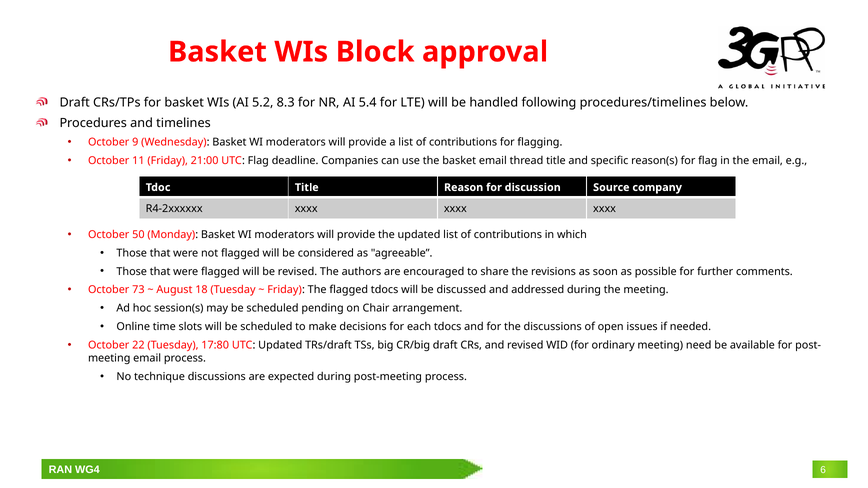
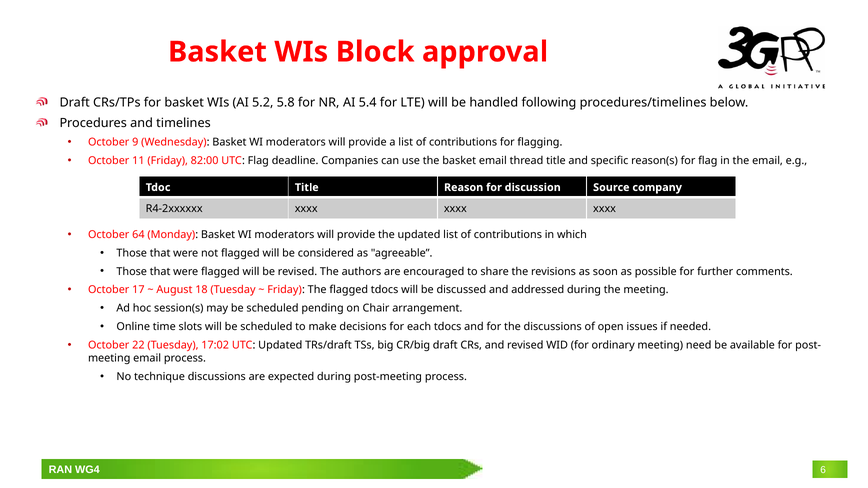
8.3: 8.3 -> 5.8 (286, 102)
21:00: 21:00 -> 82:00 (205, 161)
50: 50 -> 64 (138, 235)
73: 73 -> 17 (138, 290)
17:80: 17:80 -> 17:02 (215, 345)
